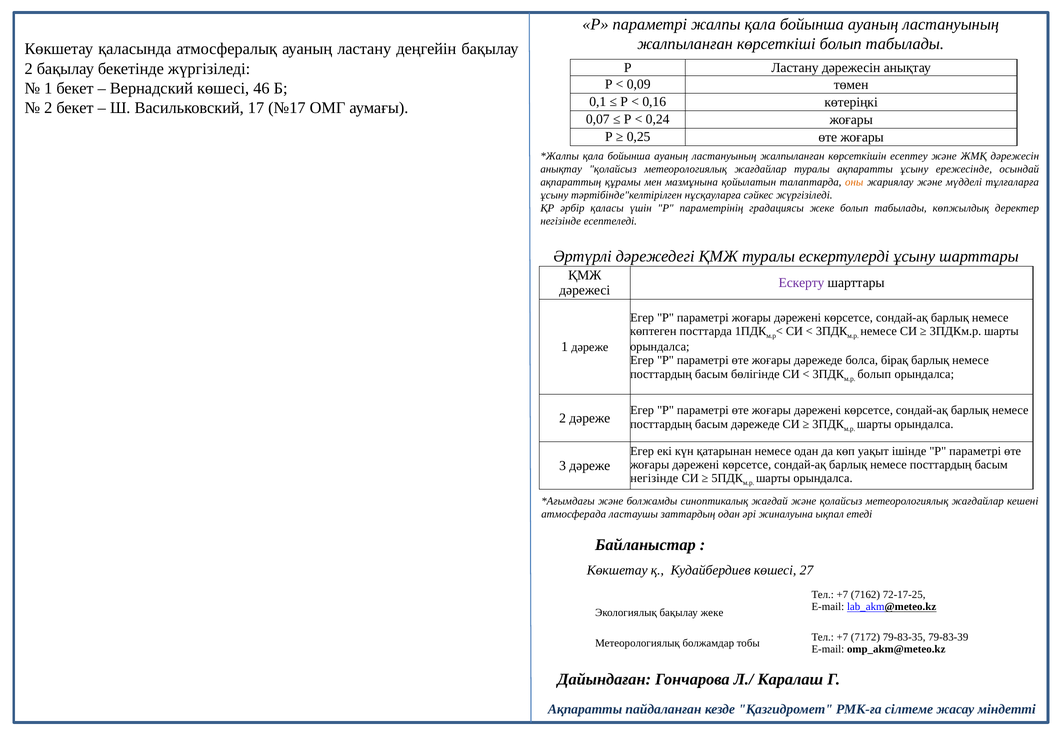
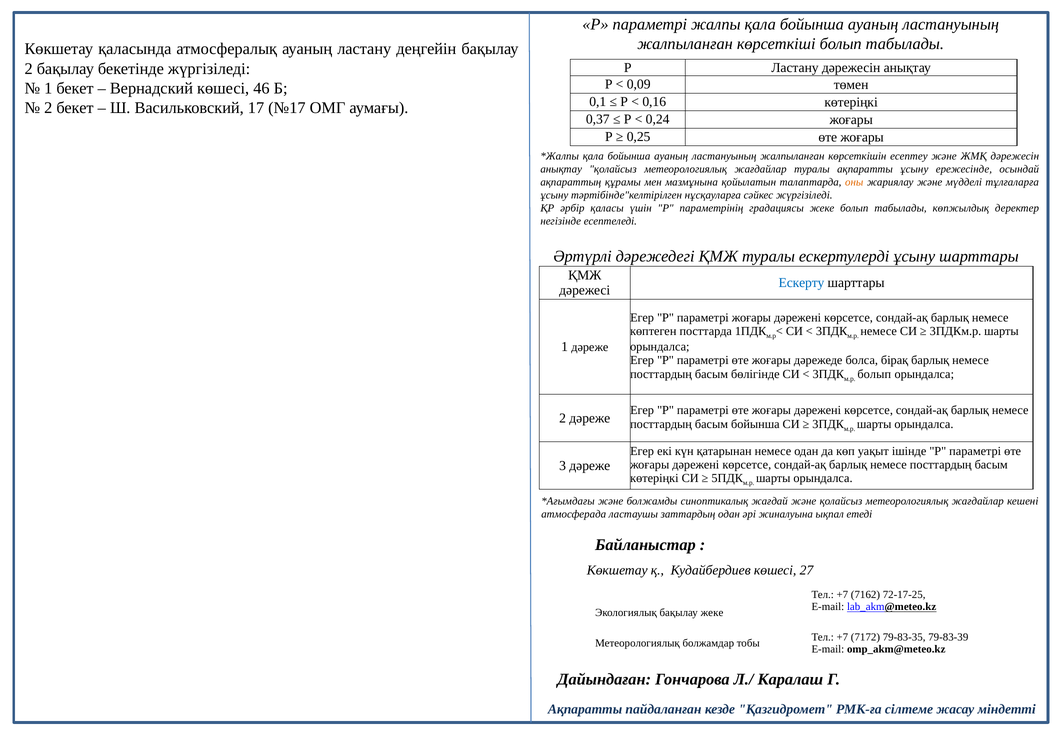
0,07: 0,07 -> 0,37 (598, 120)
Ескерту colour: purple -> blue (802, 283)
басым дәрежеде: дәрежеде -> бойынша (755, 424)
негізінде: негізінде -> көтеріңкі (654, 478)
